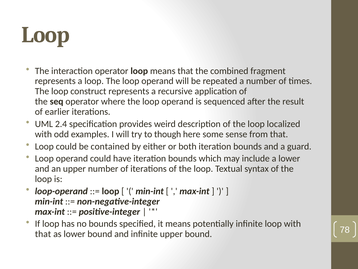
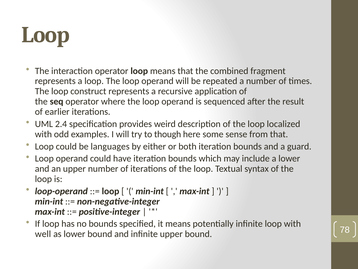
contained: contained -> languages (110, 146)
that: that -> well (43, 234)
